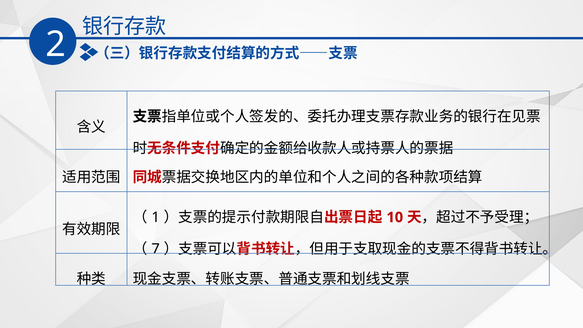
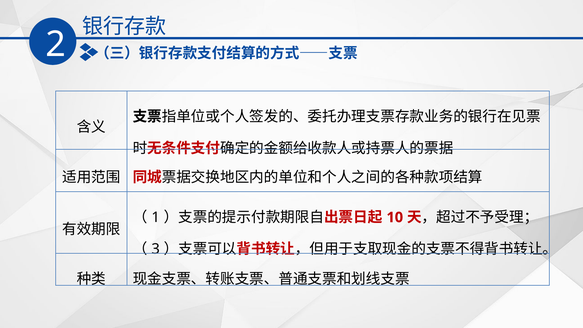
7: 7 -> 3 (156, 249)
